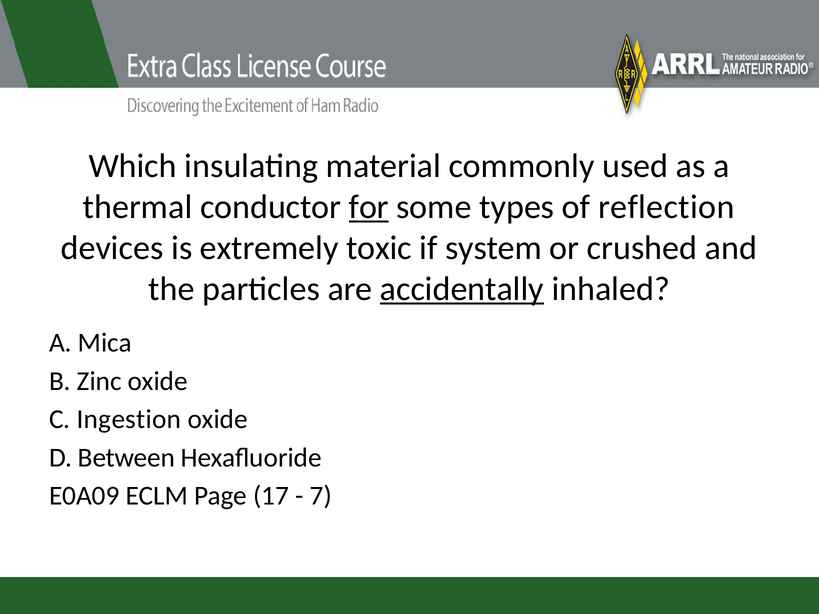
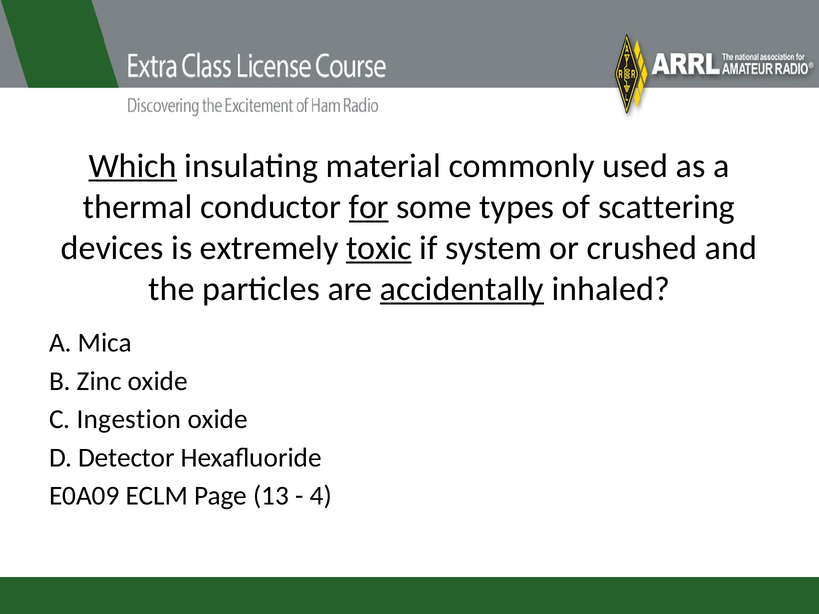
Which underline: none -> present (133, 166)
reflection: reflection -> scattering (667, 207)
toxic underline: none -> present (379, 248)
Between: Between -> Detector (126, 458)
17: 17 -> 13 (271, 496)
7: 7 -> 4 (321, 496)
